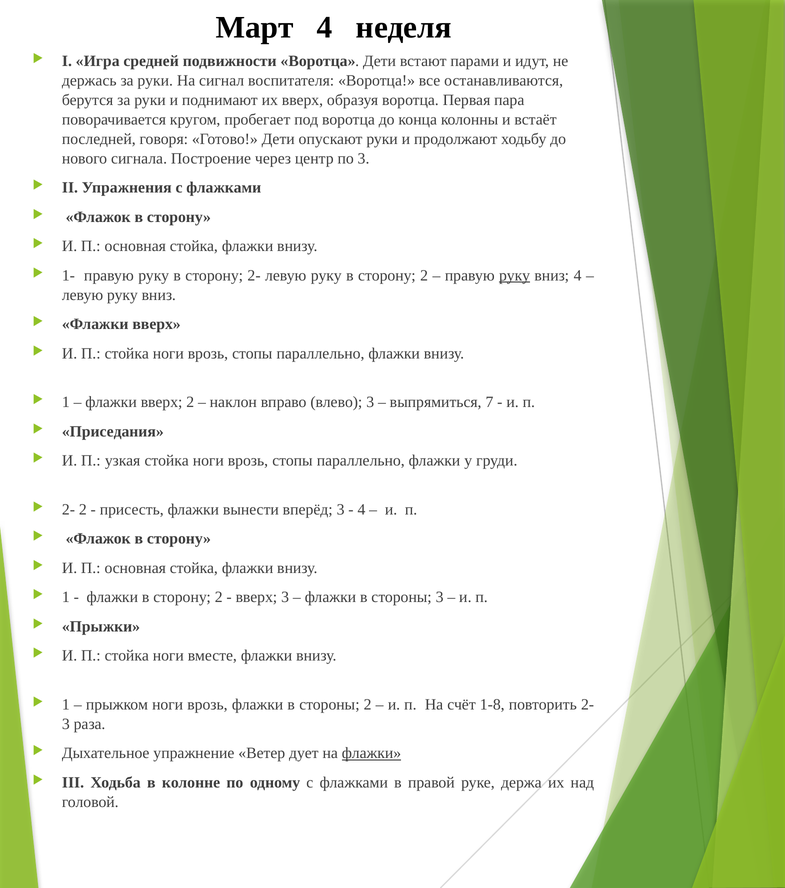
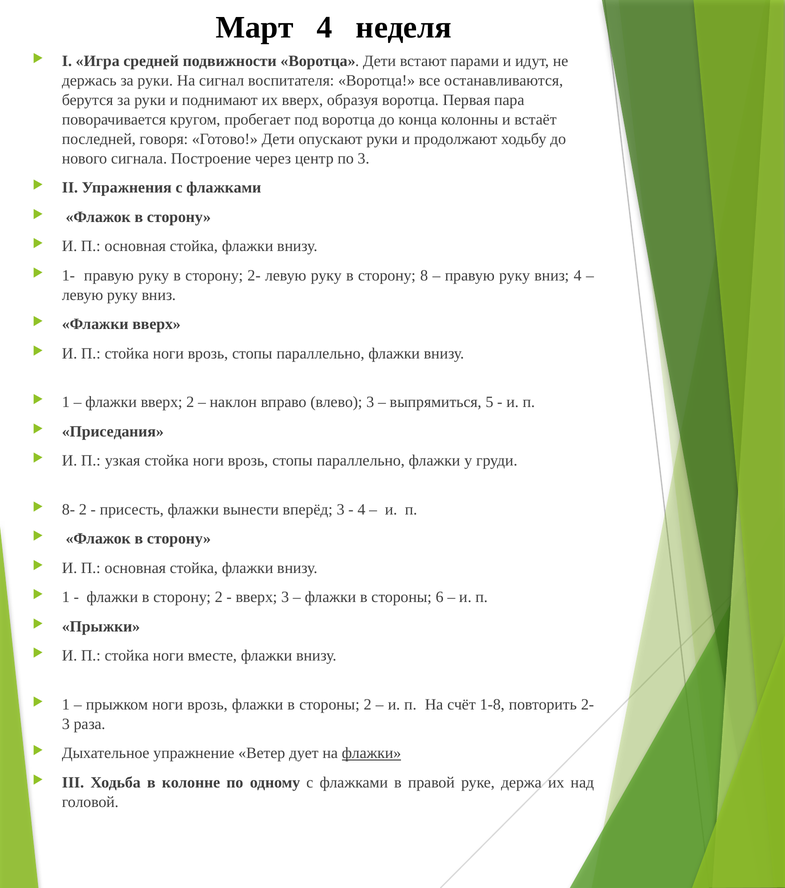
руку в сторону 2: 2 -> 8 (424, 276)
руку underline: present -> none (515, 276)
7: 7 -> 5 (489, 402)
2-: 2- -> 8- (68, 510)
стороны 3: 3 -> 6 (440, 598)
